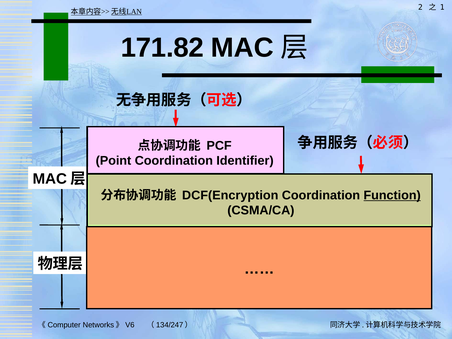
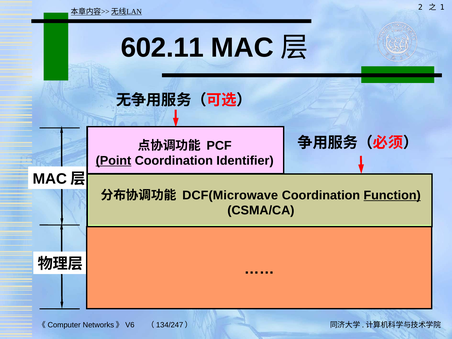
171.82: 171.82 -> 602.11 (162, 48)
Point underline: none -> present (113, 161)
DCF(Encryption: DCF(Encryption -> DCF(Microwave (230, 195)
